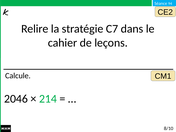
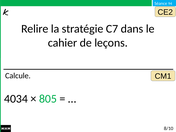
2046: 2046 -> 4034 (16, 99)
214: 214 -> 805 (48, 99)
